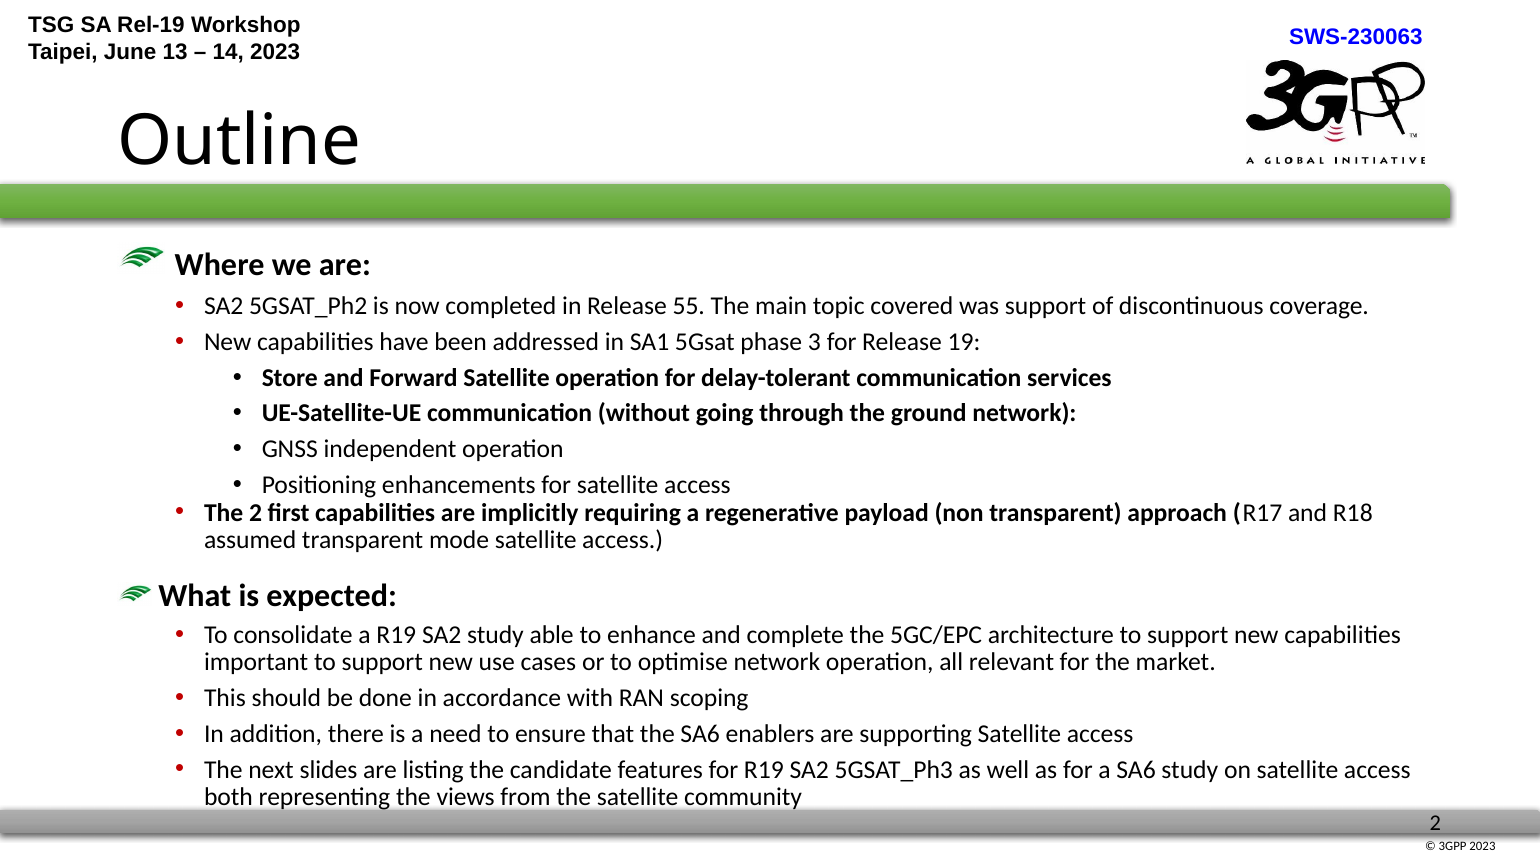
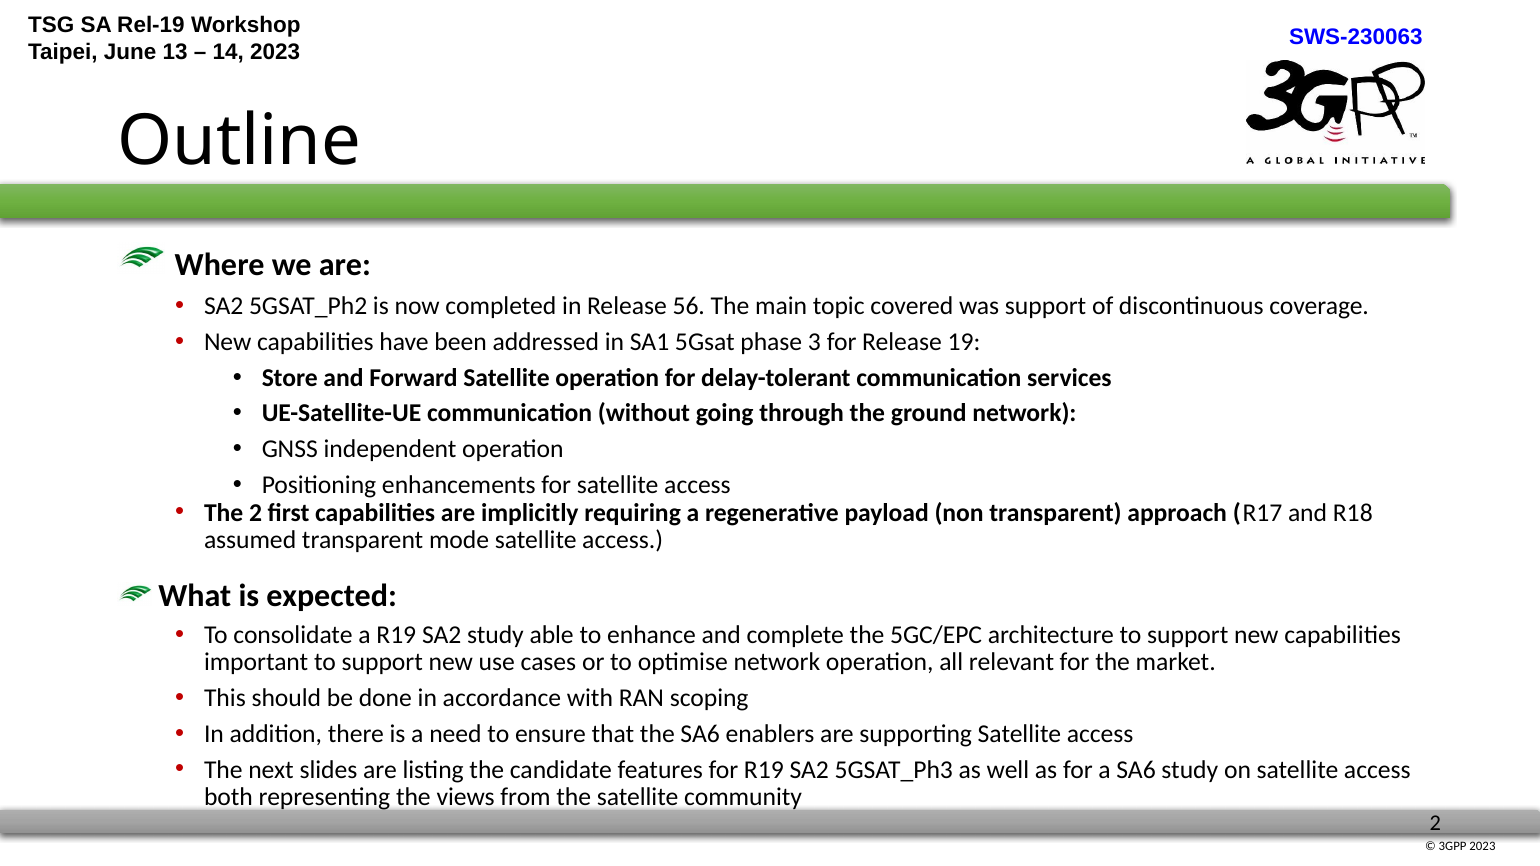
55: 55 -> 56 (689, 307)
